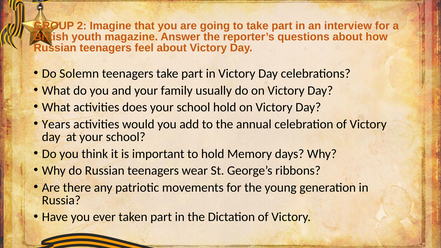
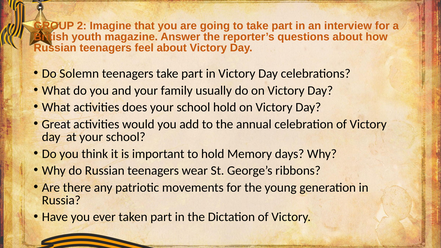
Years: Years -> Great (56, 124)
